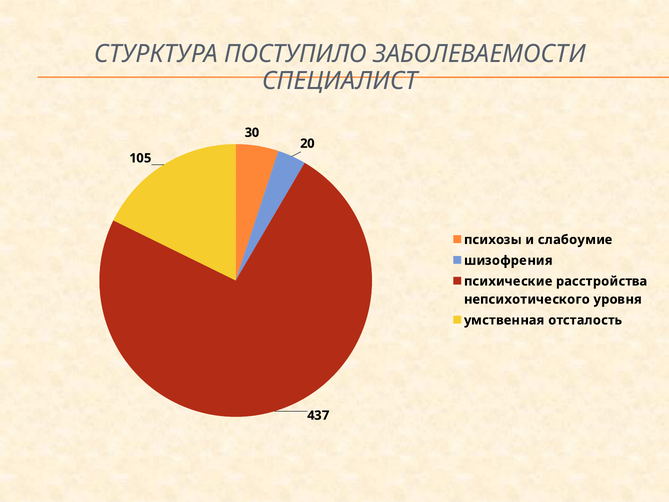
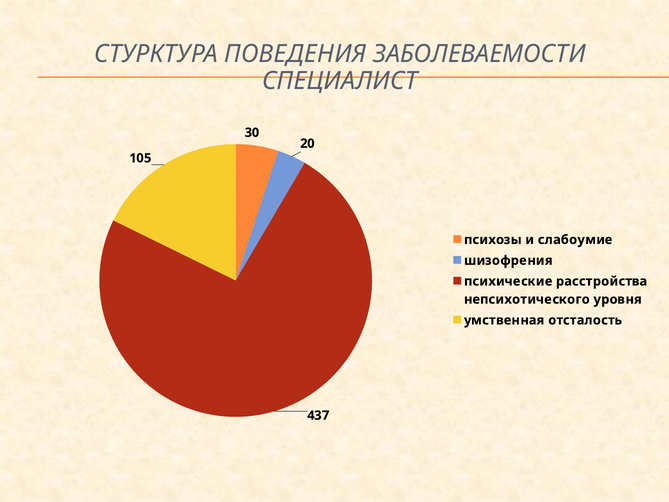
ПОСТУПИЛО: ПОСТУПИЛО -> ПОВЕДЕНИЯ (295, 54)
